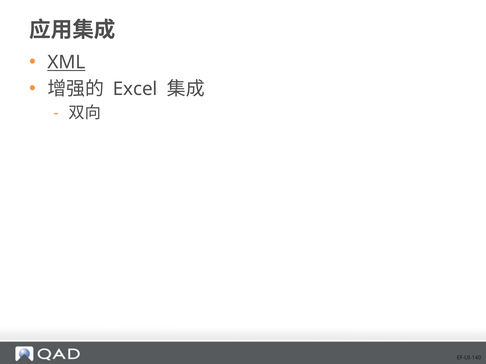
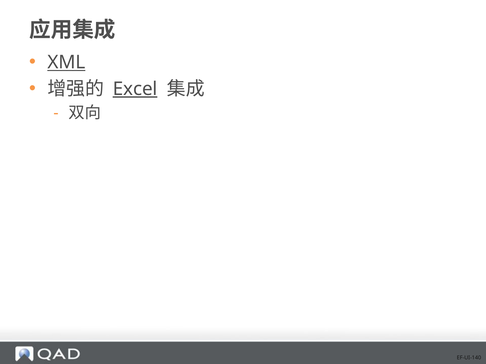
Excel underline: none -> present (135, 89)
